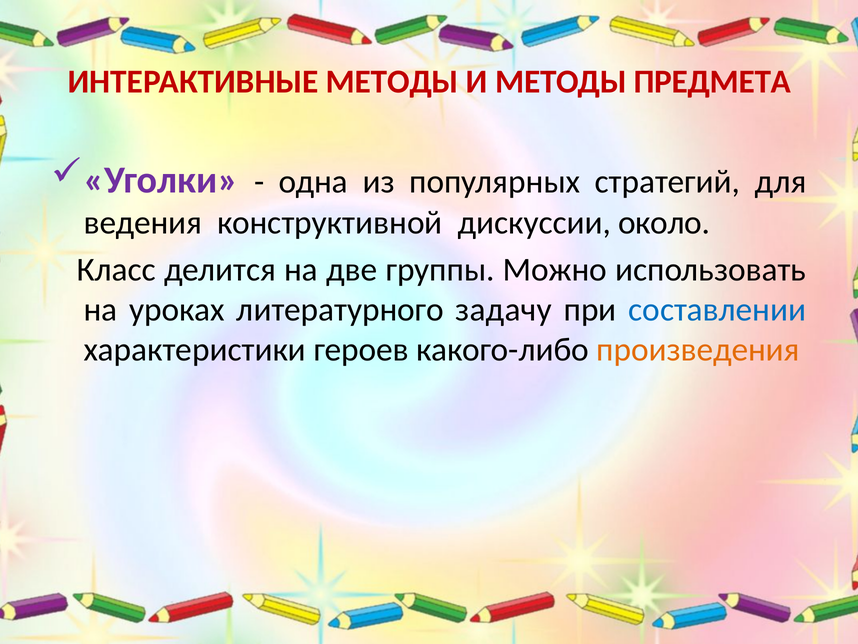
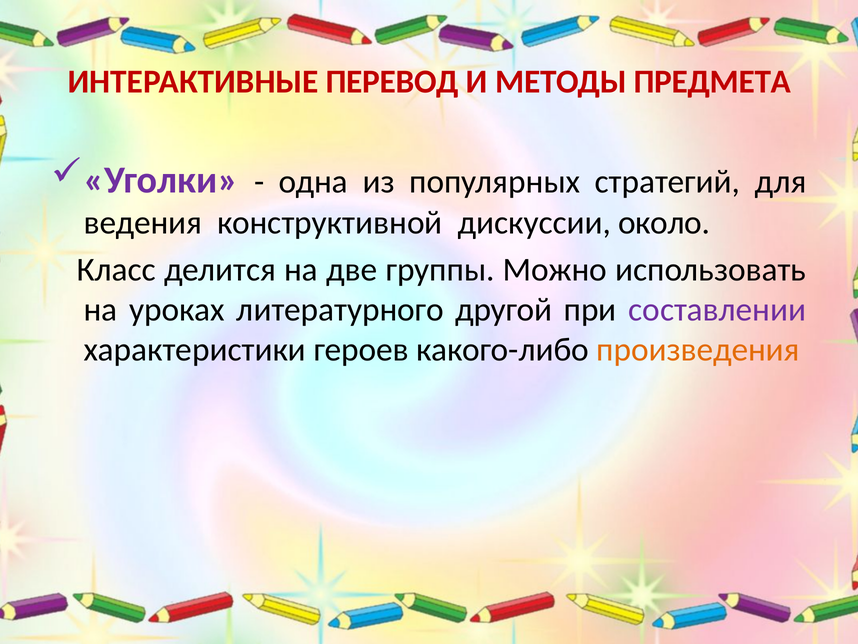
ИНТЕРАКТИВНЫЕ МЕТОДЫ: МЕТОДЫ -> ПЕРЕВОД (392, 82)
задачу: задачу -> другой (504, 309)
составлении colour: blue -> purple (717, 309)
